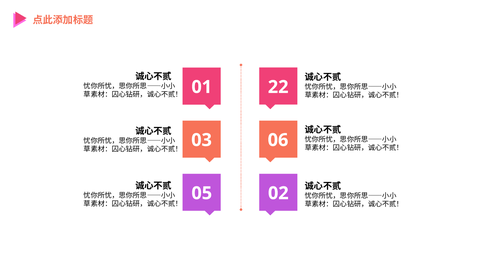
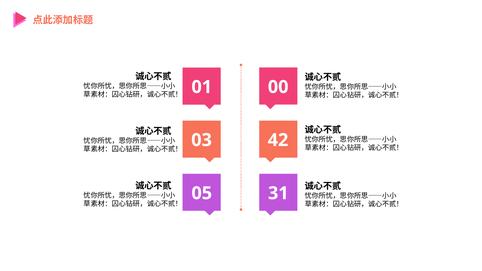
22: 22 -> 00 (278, 87)
06: 06 -> 42 (278, 140)
02: 02 -> 31 (278, 193)
